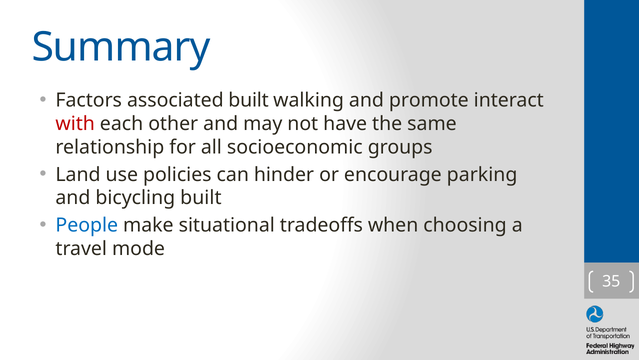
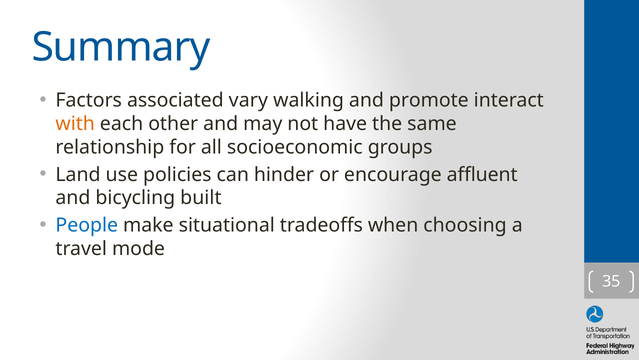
associated built: built -> vary (248, 100)
with colour: red -> orange (75, 124)
parking: parking -> affluent (482, 174)
